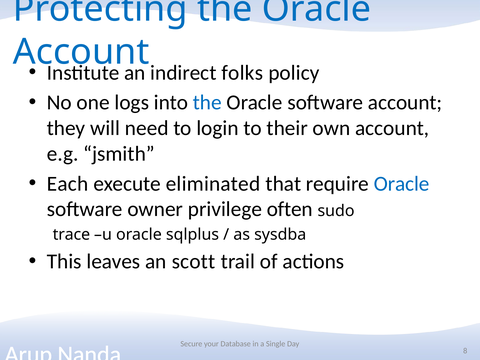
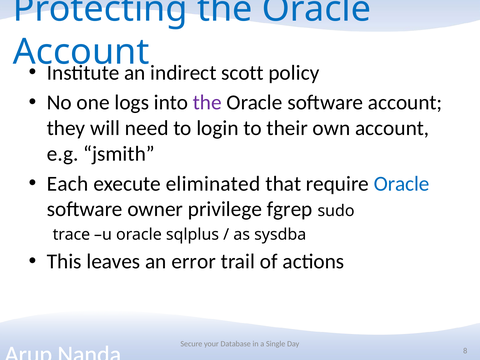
folks: folks -> scott (242, 73)
the colour: blue -> purple (207, 103)
often: often -> fgrep (290, 209)
scott: scott -> error (194, 262)
